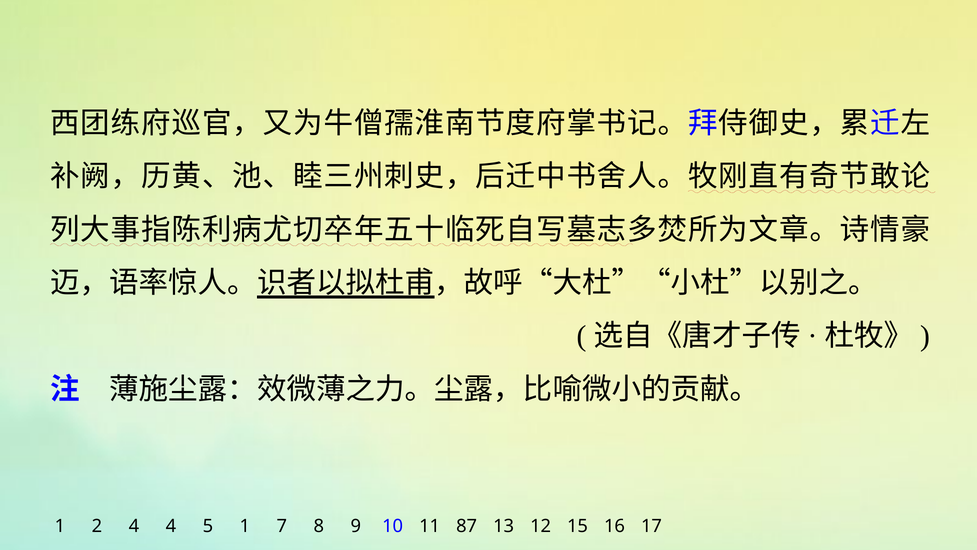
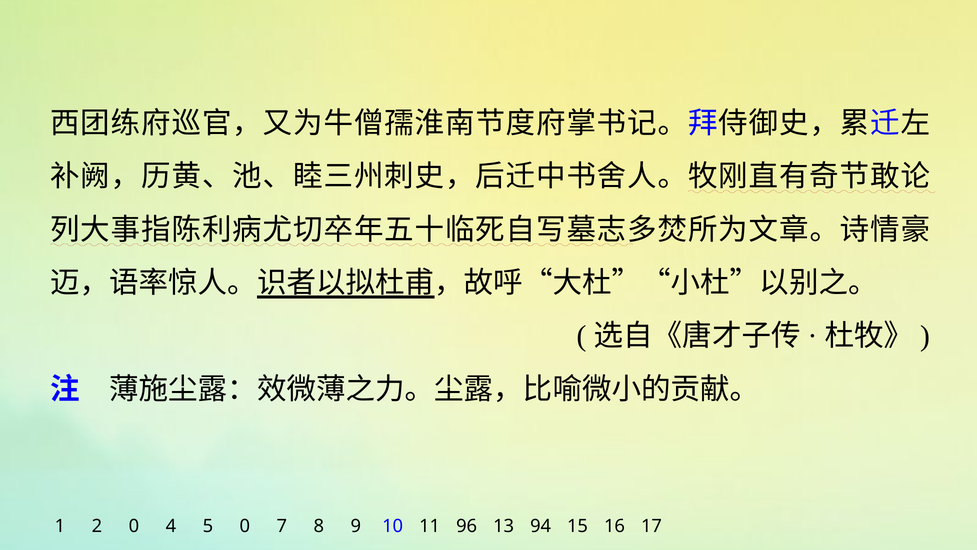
2 4: 4 -> 0 (134, 526)
5 1: 1 -> 0 (245, 526)
87: 87 -> 96 (467, 526)
12: 12 -> 94 (541, 526)
